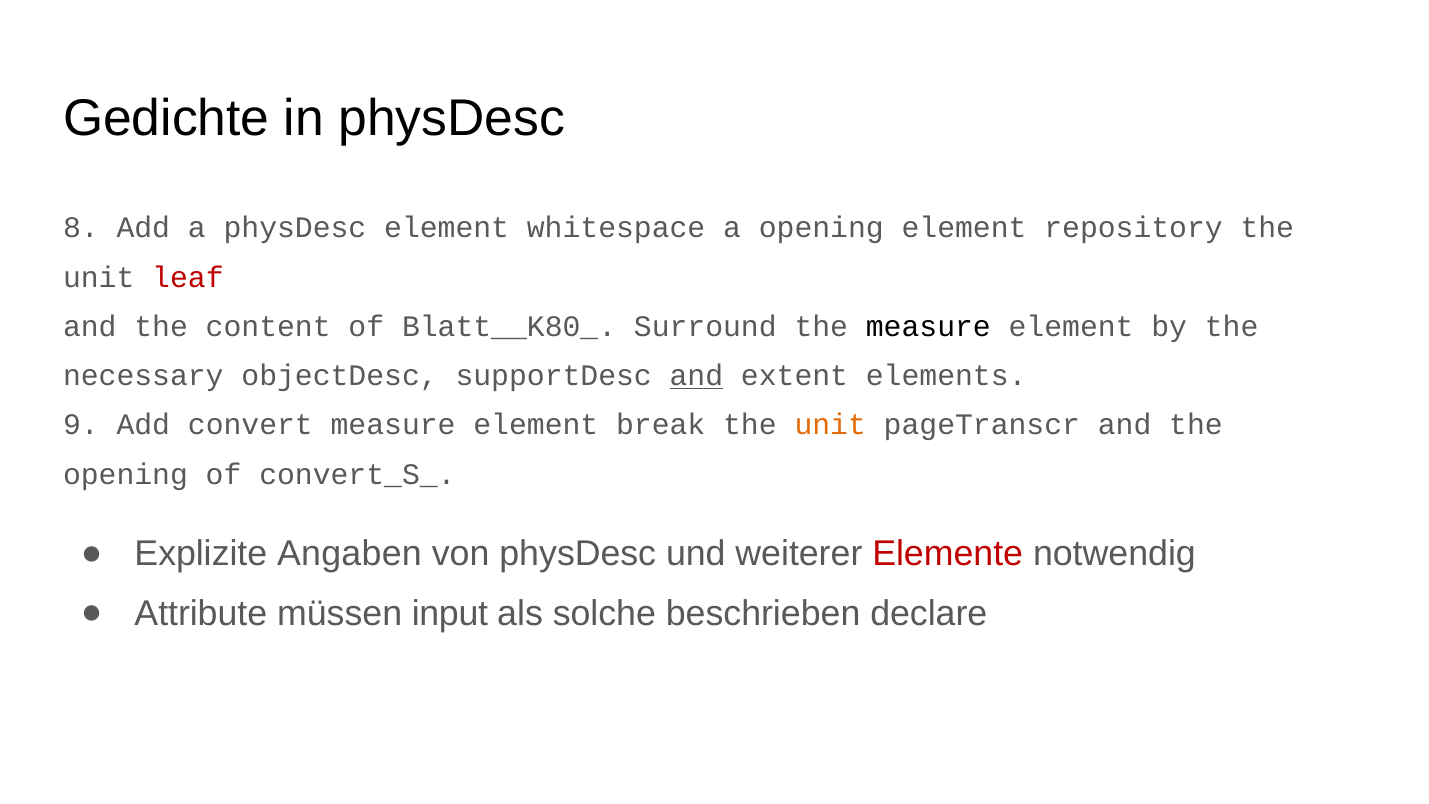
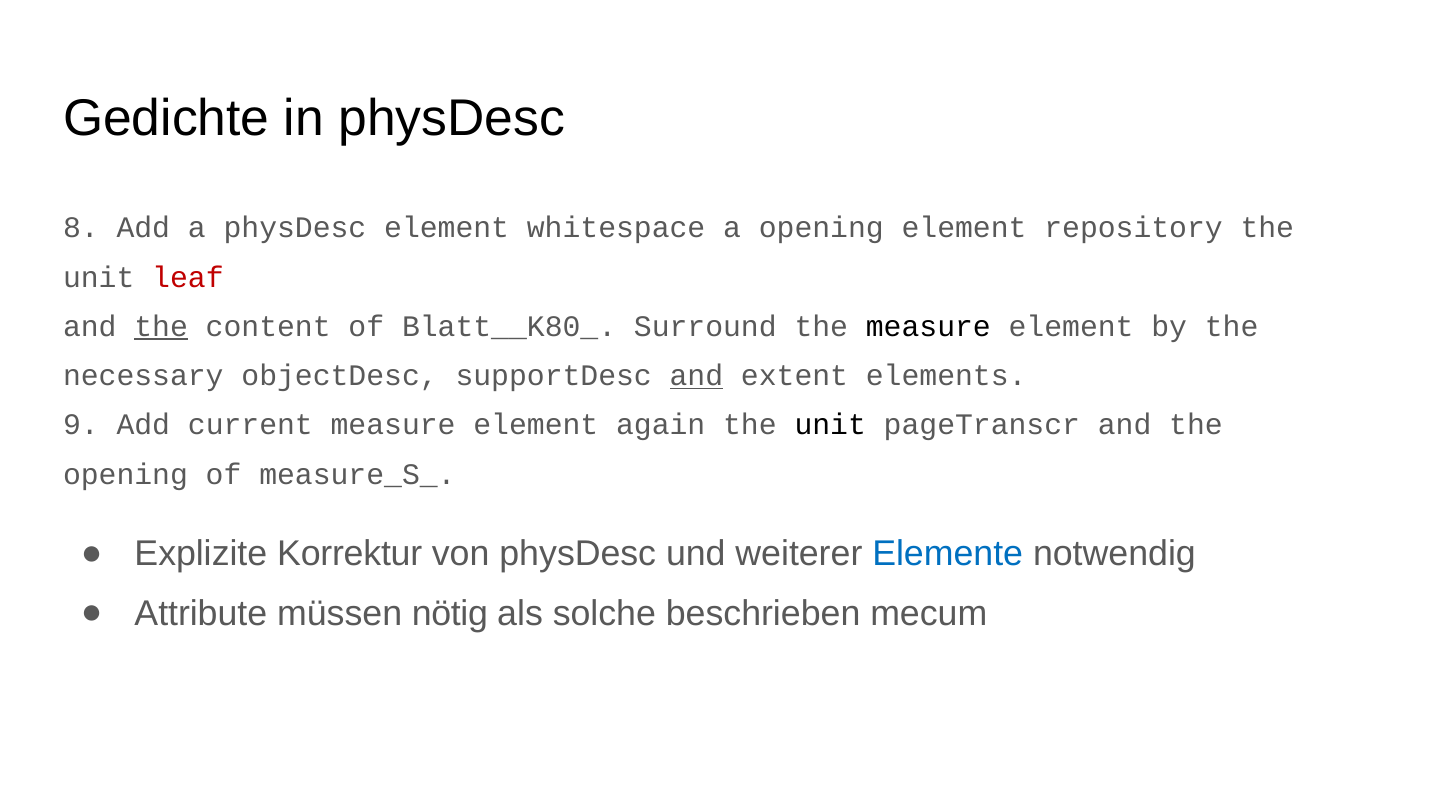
the underline: none -> present (161, 326)
convert: convert -> current (250, 425)
break: break -> again (661, 425)
unit colour: orange -> black (830, 425)
convert_S_: convert_S_ -> measure_S_ (357, 474)
Angaben: Angaben -> Korrektur (350, 554)
Elemente colour: red -> blue (948, 554)
input: input -> nötig (450, 613)
declare: declare -> mecum (929, 613)
